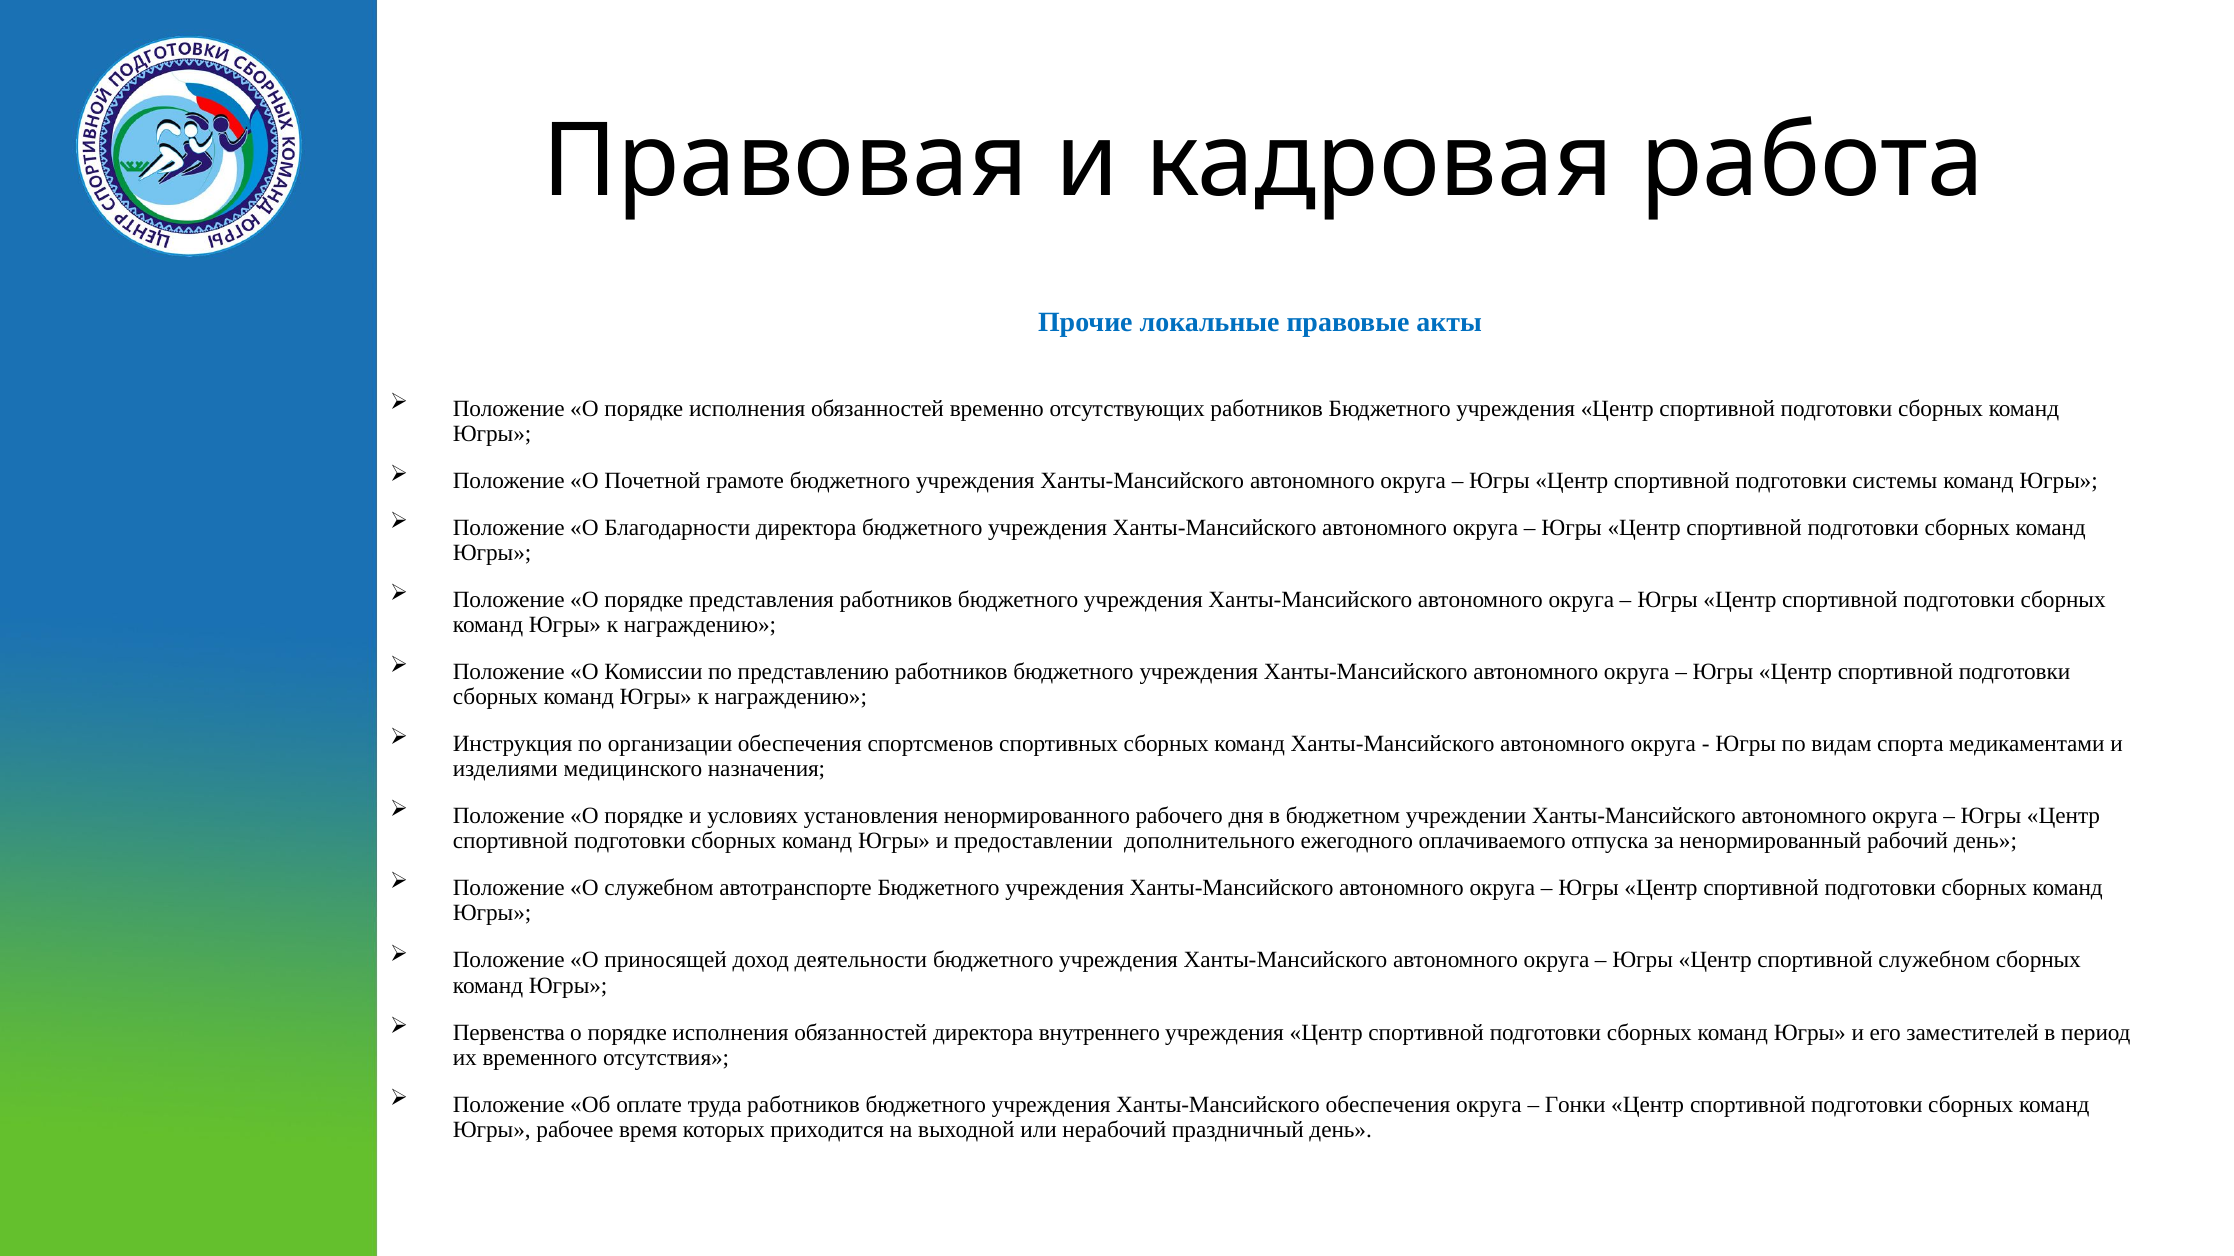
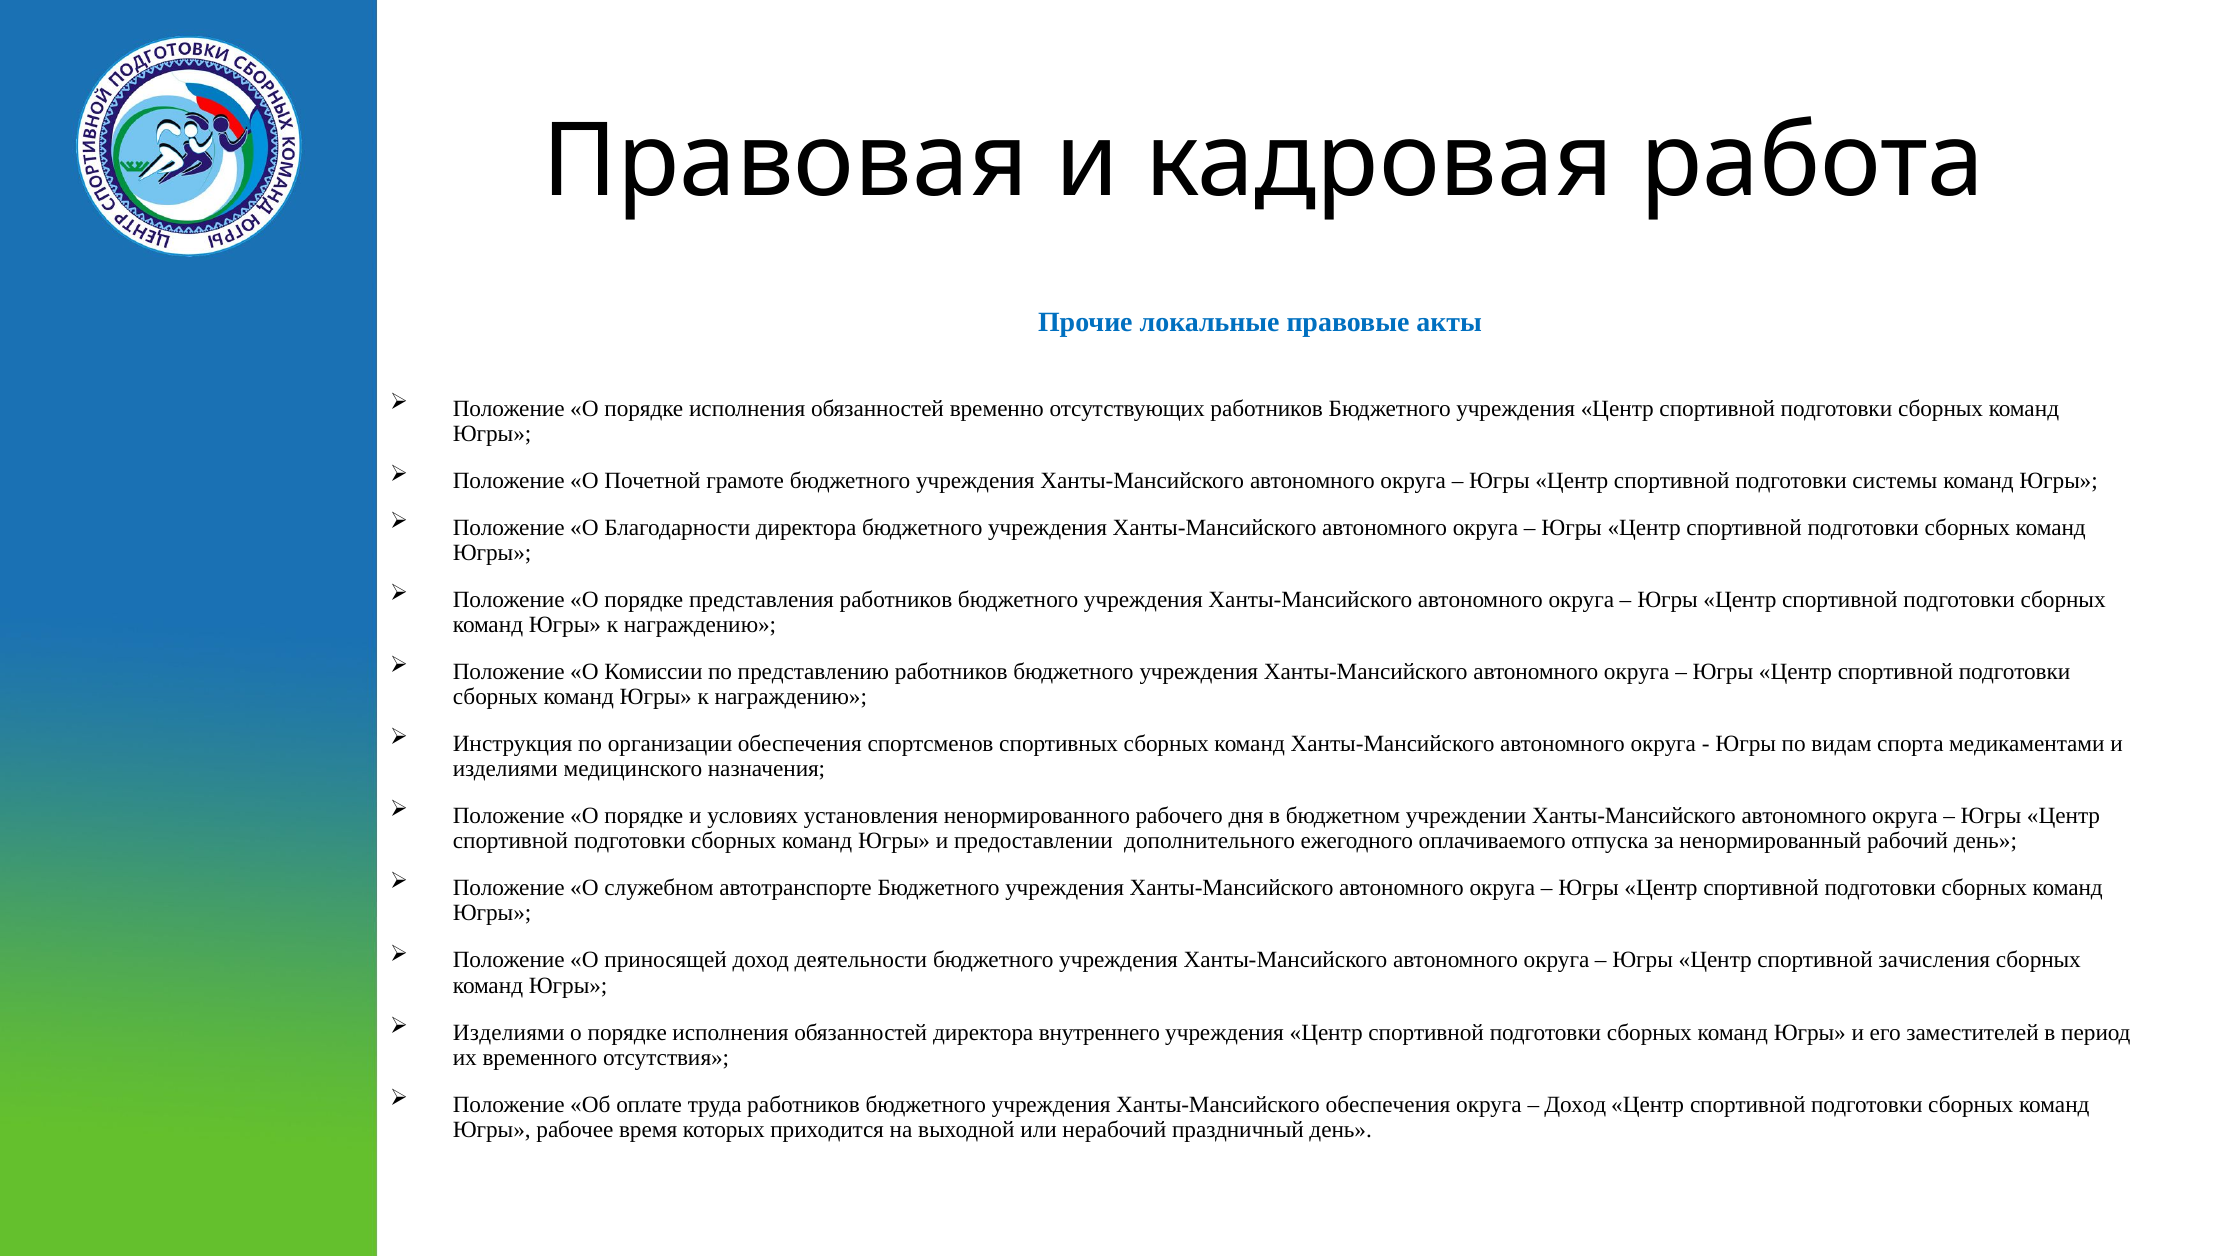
спортивной служебном: служебном -> зачисления (1934, 961)
Первенства: Первенства -> Изделиями (509, 1033)
Гонки: Гонки -> Доход (1575, 1105)
